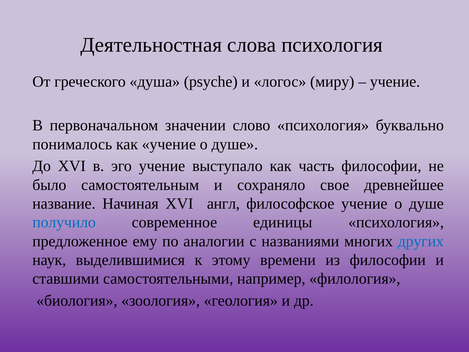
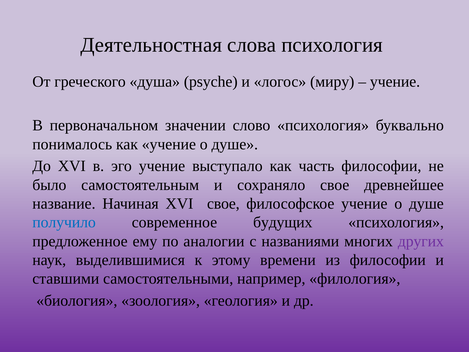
XVI англ: англ -> свое (223, 204)
единицы: единицы -> будущих (283, 222)
других colour: blue -> purple (421, 241)
